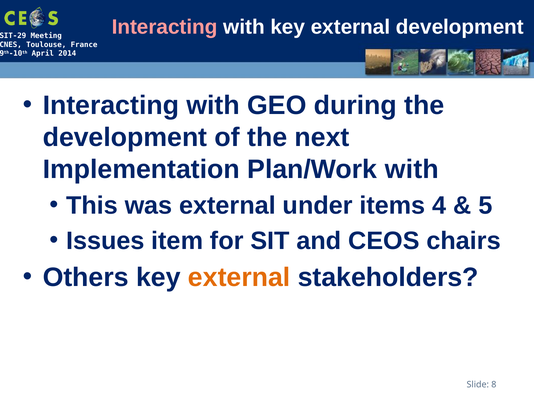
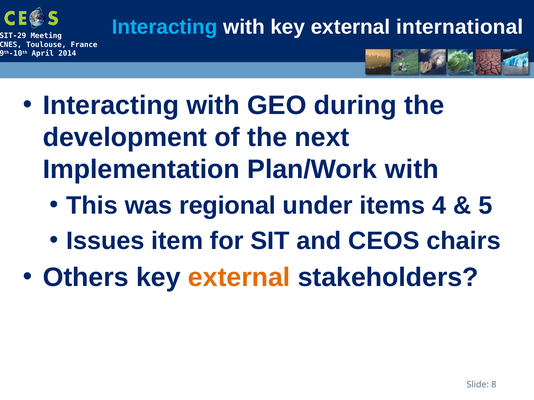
Interacting colour: pink -> light blue (165, 27)
external development: development -> international (460, 27)
was external: external -> regional (228, 206)
